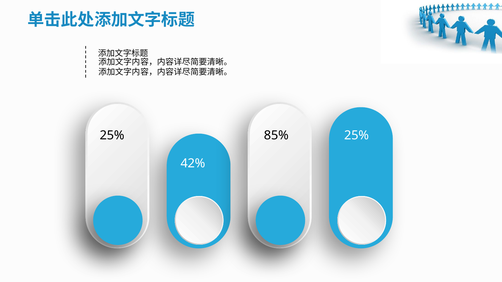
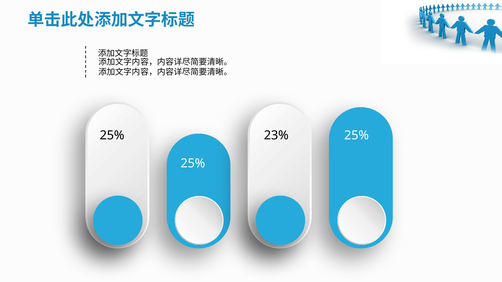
85%: 85% -> 23% (276, 136)
42%: 42% -> 25% (193, 164)
